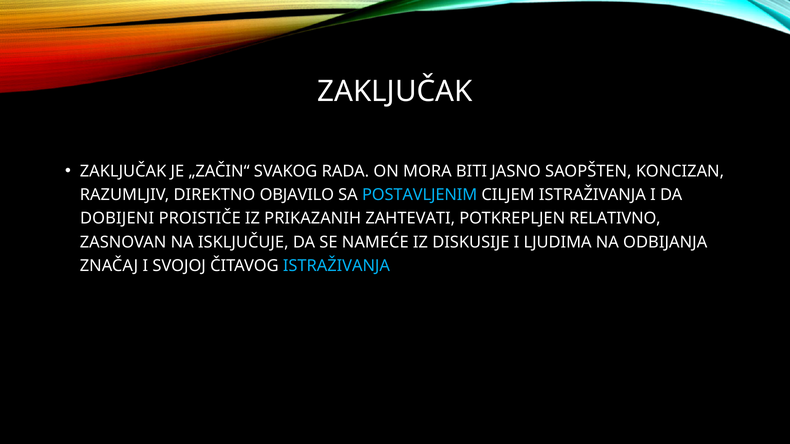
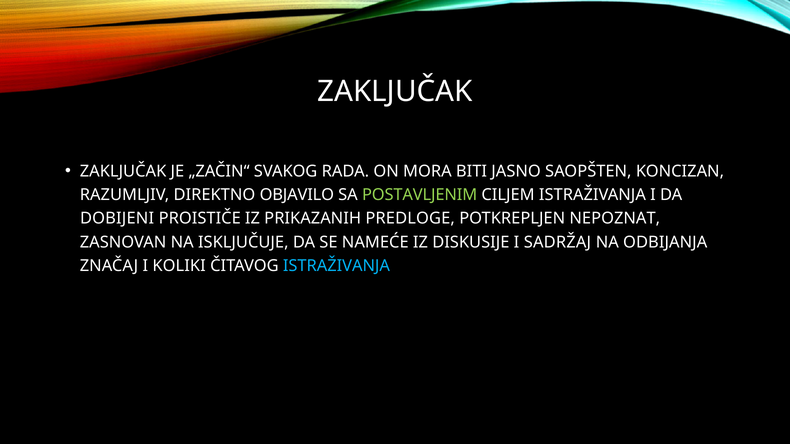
POSTAVLJENIM colour: light blue -> light green (420, 195)
ZAHTEVATI: ZAHTEVATI -> PREDLOGE (410, 219)
RELATIVNO: RELATIVNO -> NEPOZNAT (615, 219)
LJUDIMA: LJUDIMA -> SADRŽAJ (557, 242)
SVOJOJ: SVOJOJ -> KOLIKI (179, 266)
